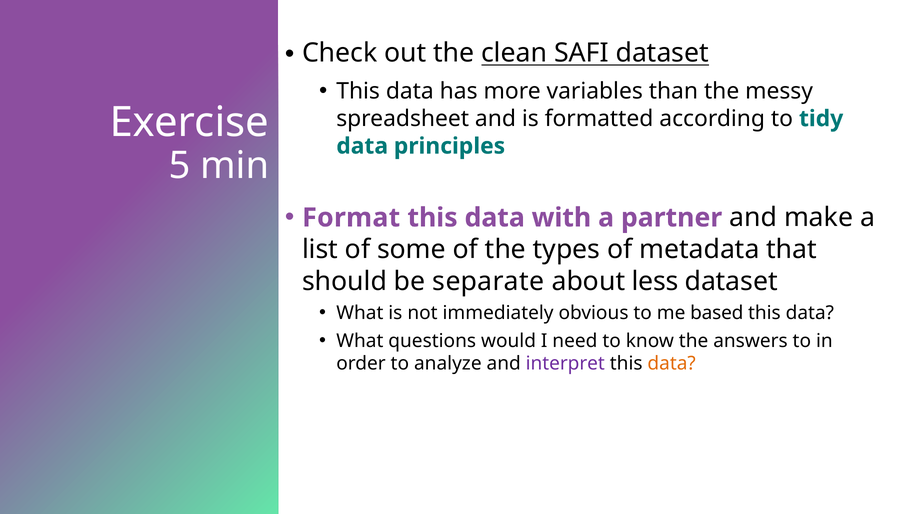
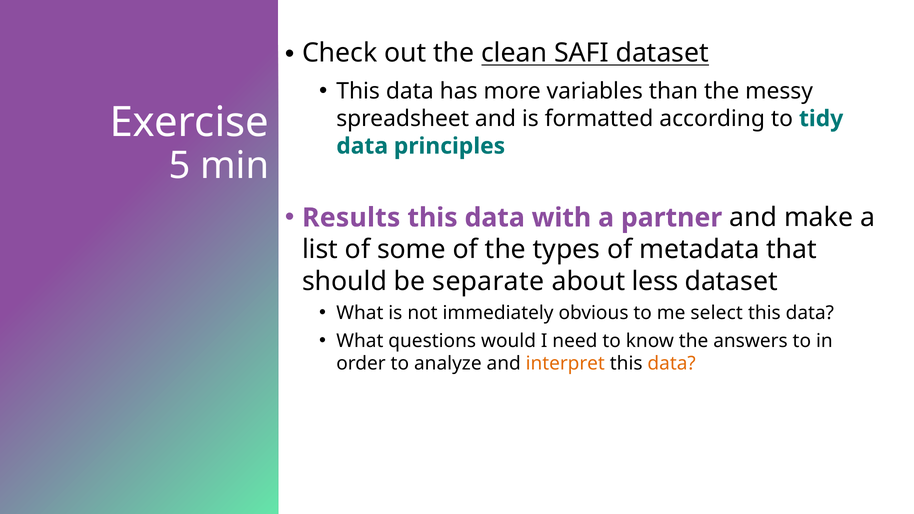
Format: Format -> Results (351, 218)
based: based -> select (717, 313)
interpret colour: purple -> orange (565, 364)
